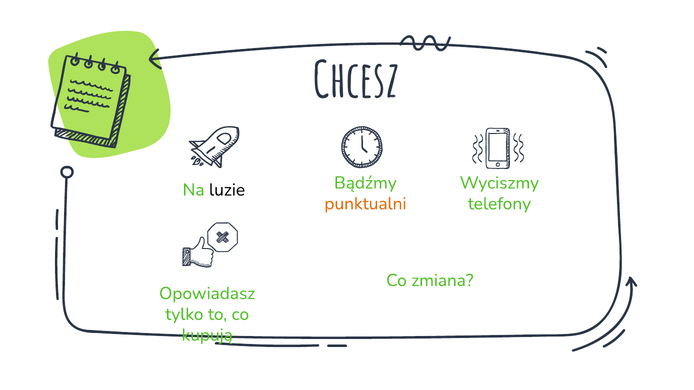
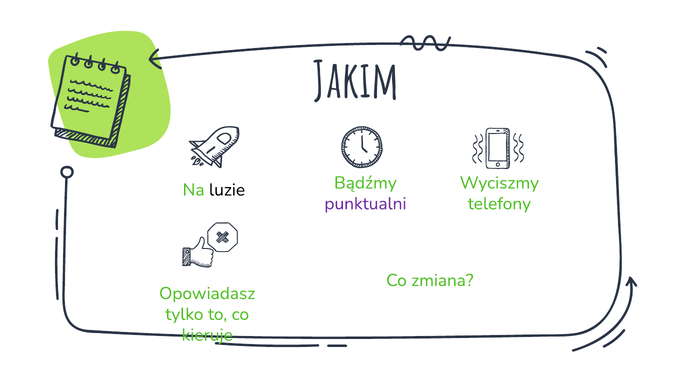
Chcesz: Chcesz -> Jakim (356, 81)
punktualni colour: orange -> purple (365, 204)
kupują: kupują -> kieruje (207, 335)
